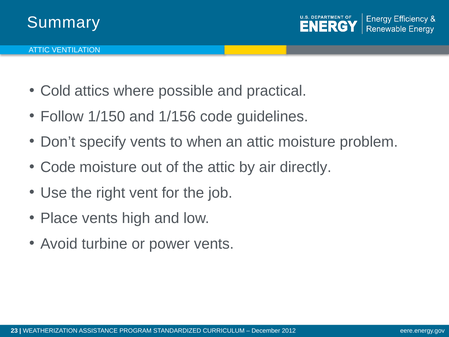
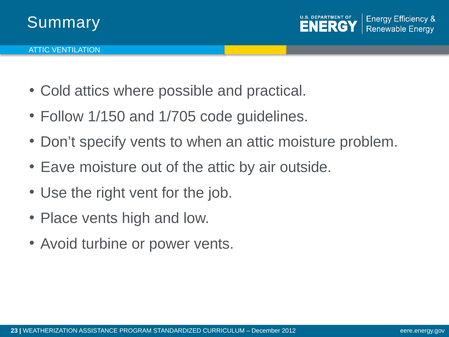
1/156: 1/156 -> 1/705 (177, 116)
Code: Code -> Eave (58, 167)
directly: directly -> outside (306, 167)
